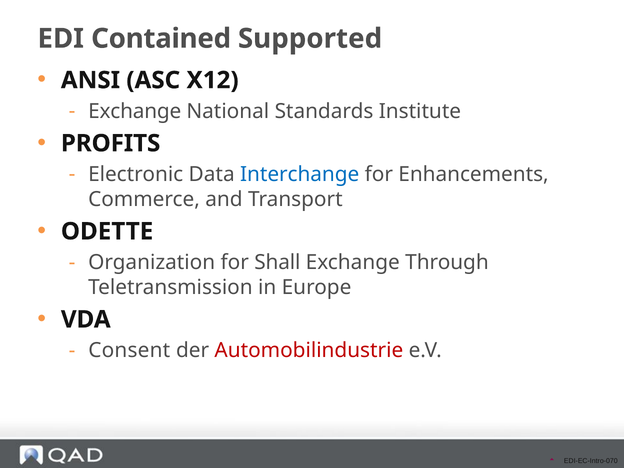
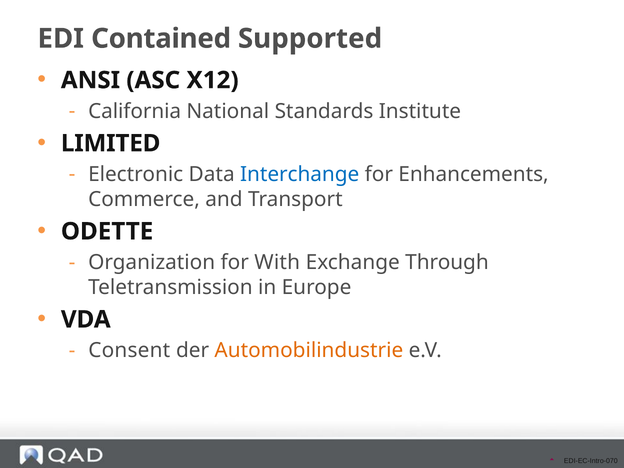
Exchange: Exchange -> California (135, 111)
PROFITS: PROFITS -> LIMITED (111, 143)
Shall: Shall -> With (277, 262)
Automobilindustrie colour: red -> orange (309, 350)
